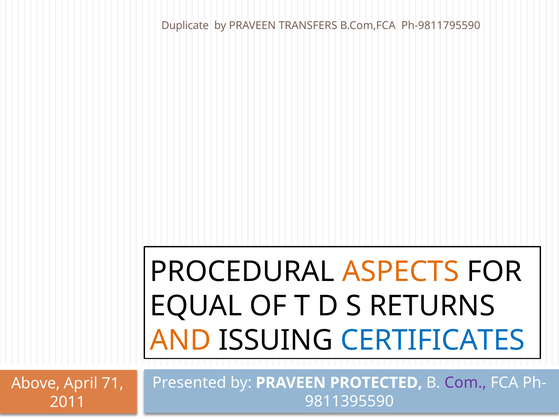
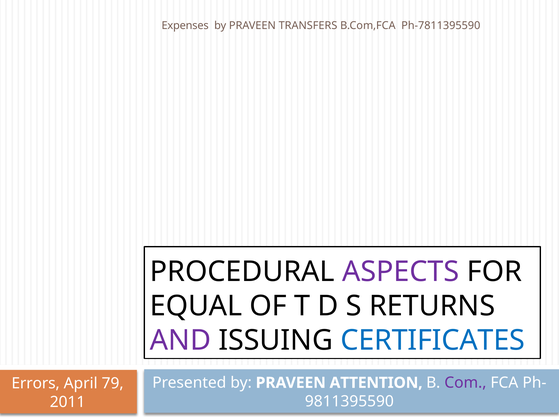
Duplicate: Duplicate -> Expenses (185, 25)
Ph-9811795590: Ph-9811795590 -> Ph-7811395590 (441, 25)
ASPECTS colour: orange -> purple (401, 272)
AND colour: orange -> purple (180, 341)
PROTECTED: PROTECTED -> ATTENTION (376, 383)
Above: Above -> Errors (36, 384)
71: 71 -> 79 (113, 384)
